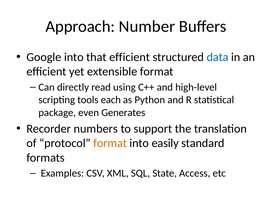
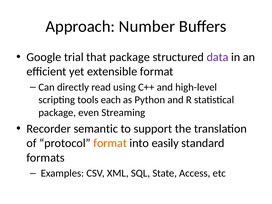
Google into: into -> trial (74, 57)
that efficient: efficient -> package (130, 57)
data colour: blue -> purple (218, 57)
Generates: Generates -> Streaming (123, 113)
numbers: numbers -> semantic (96, 129)
